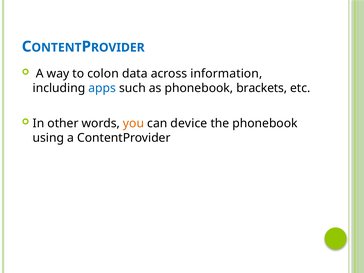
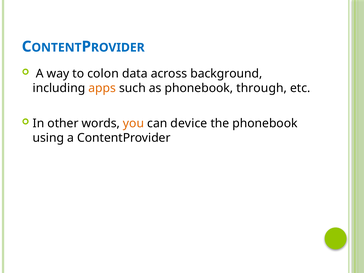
information: information -> background (226, 74)
apps colour: blue -> orange (102, 88)
brackets: brackets -> through (262, 88)
